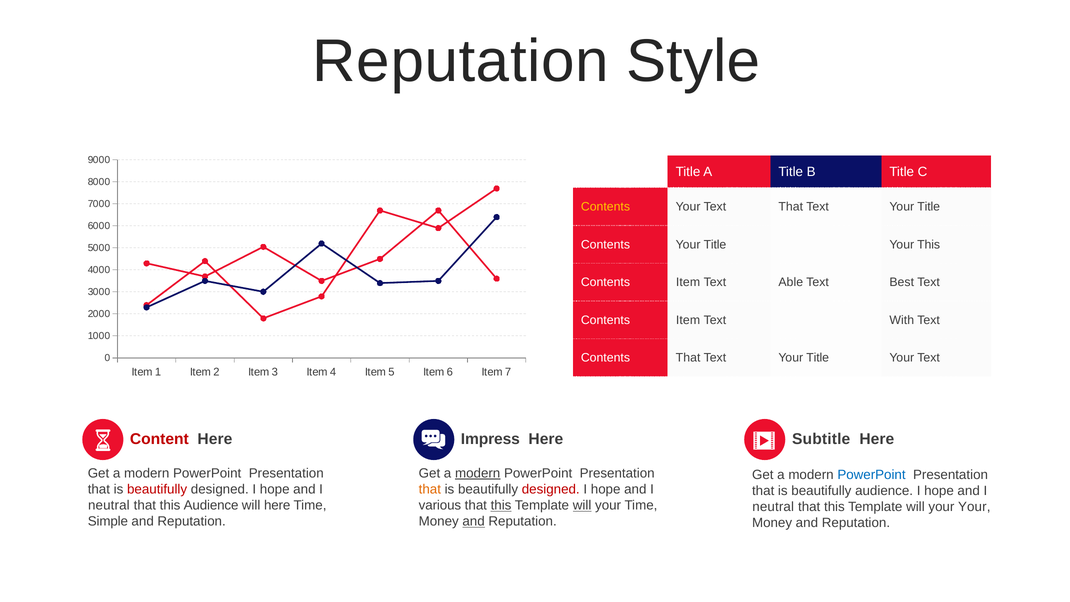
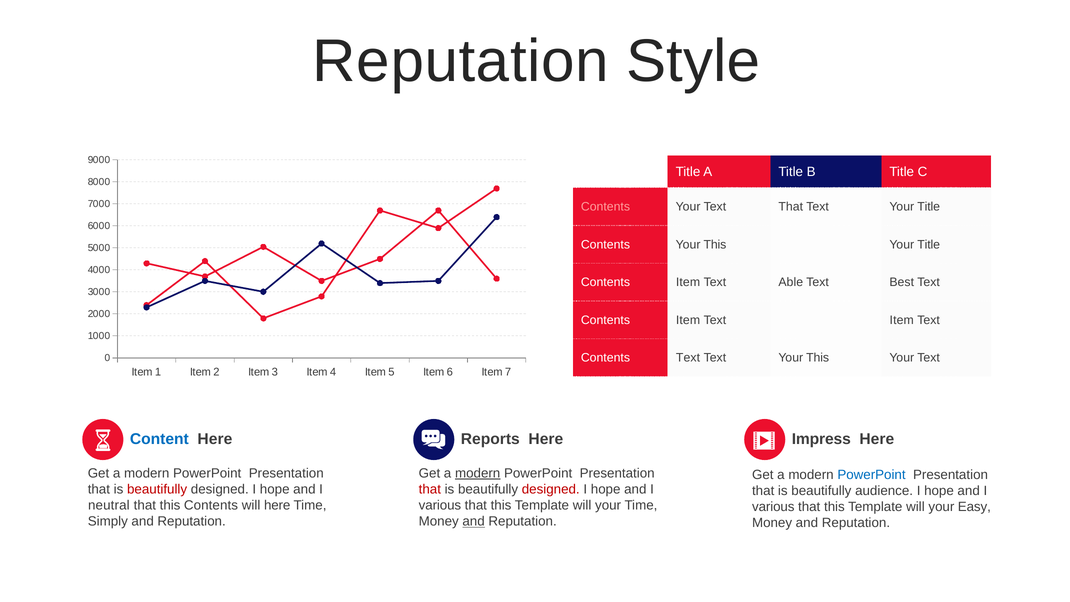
Contents colour: yellow -> pink (605, 207)
Contents Your Title: Title -> This (715, 245)
This: This -> Title (929, 245)
Text With: With -> Item (902, 320)
Contents That: That -> Text (688, 358)
Title: Title -> This (818, 358)
Content colour: red -> blue (159, 439)
Impress: Impress -> Reports (490, 439)
Subtitle: Subtitle -> Impress (821, 439)
that colour: orange -> red (430, 489)
this Audience: Audience -> Contents (211, 505)
this underline: present -> none (501, 505)
will underline: present -> none (582, 505)
neutral: neutral -> various (773, 507)
your Your: Your -> Easy (974, 507)
Simple: Simple -> Simply (108, 521)
